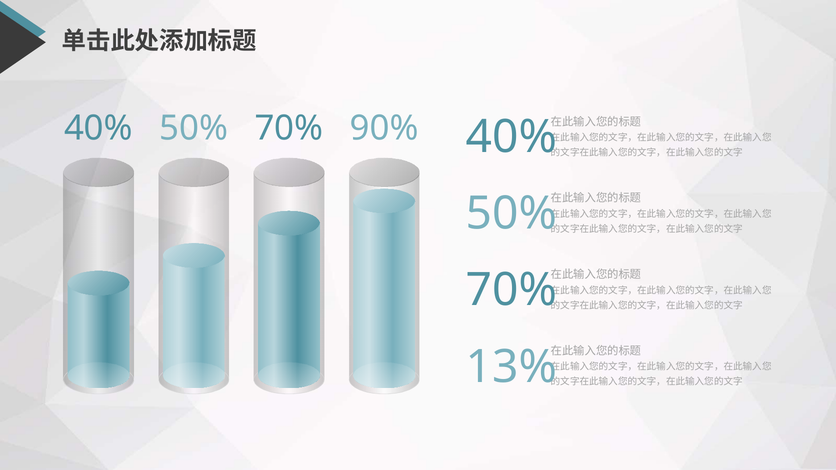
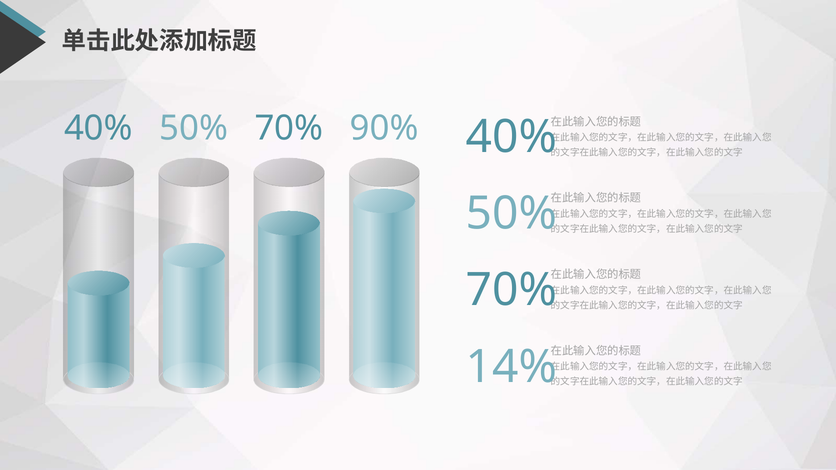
13%: 13% -> 14% (512, 367)
